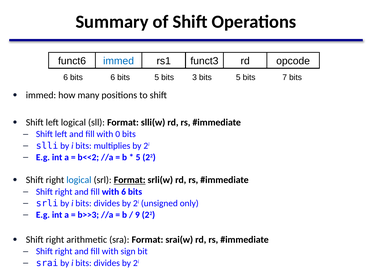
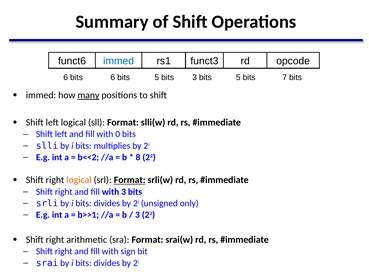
many underline: none -> present (88, 95)
5: 5 -> 8 (138, 157)
logical colour: blue -> orange (79, 180)
with 6: 6 -> 3 (124, 192)
b>>3: b>>3 -> b>>1 (88, 215)
9: 9 -> 3 (137, 215)
